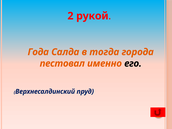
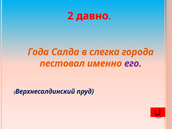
рукой: рукой -> давно (92, 16)
тогда: тогда -> слегка (104, 52)
его colour: black -> purple (133, 63)
